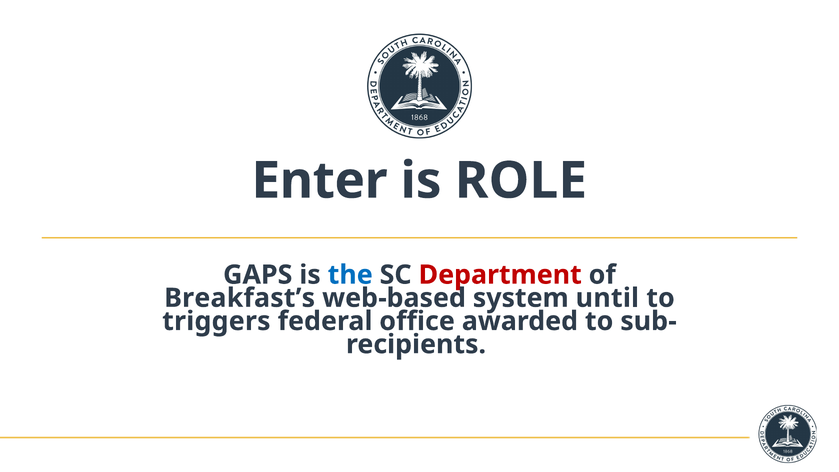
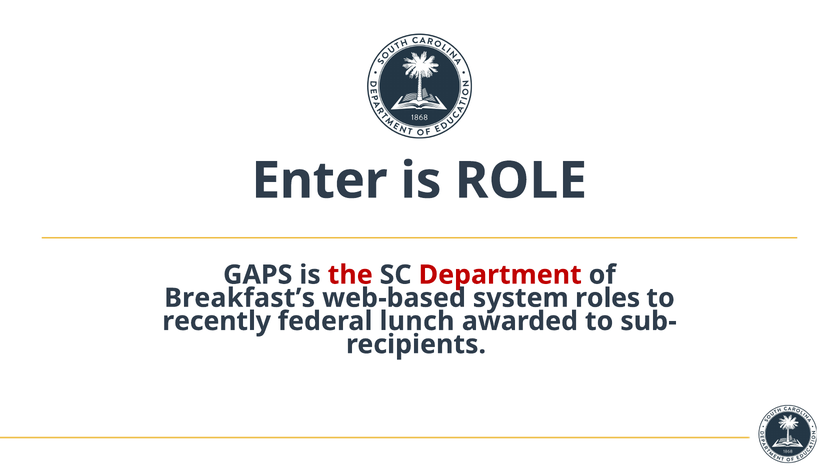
the colour: blue -> red (350, 275)
until: until -> roles (608, 298)
triggers: triggers -> recently (217, 321)
office: office -> lunch (417, 321)
